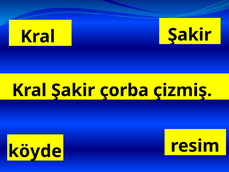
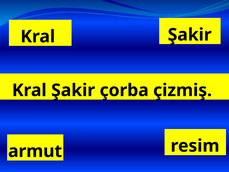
köyde: köyde -> armut (35, 151)
